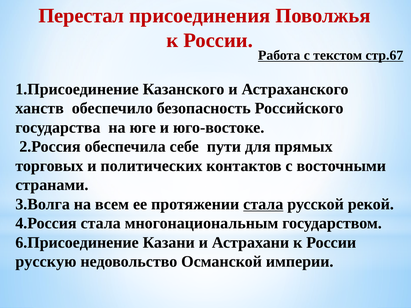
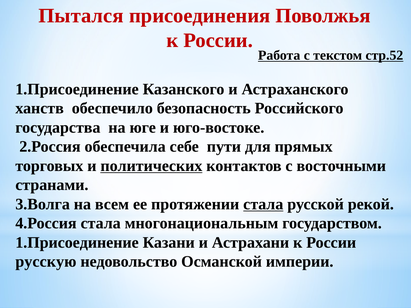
Перестал: Перестал -> Пытался (81, 16)
стр.67: стр.67 -> стр.52 (384, 55)
политических underline: none -> present (151, 166)
6.Присоединение: 6.Присоединение -> 1.Присоединение (77, 243)
